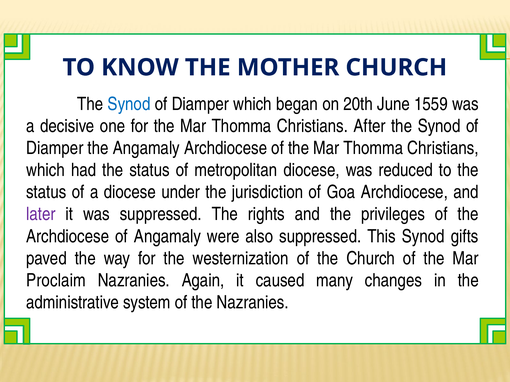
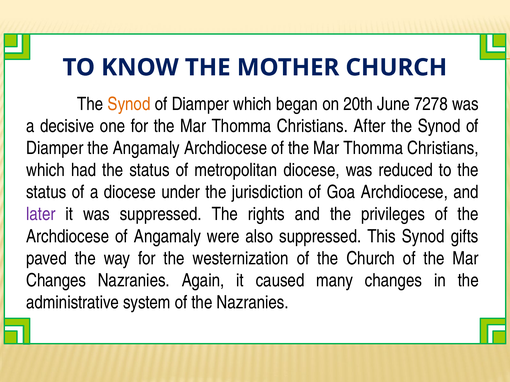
Synod colour: blue -> orange (129, 104)
1559: 1559 -> 7278 (431, 104)
Proclaim: Proclaim -> Changes (56, 281)
